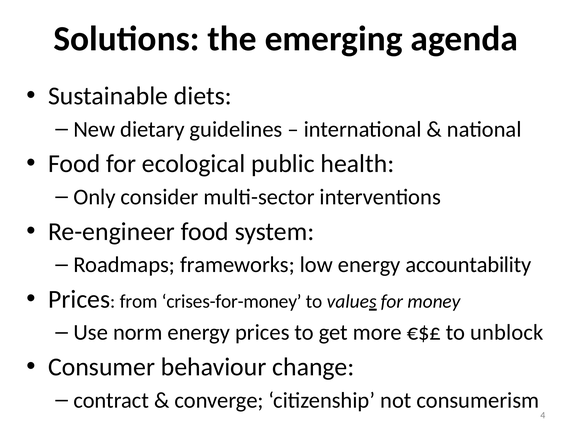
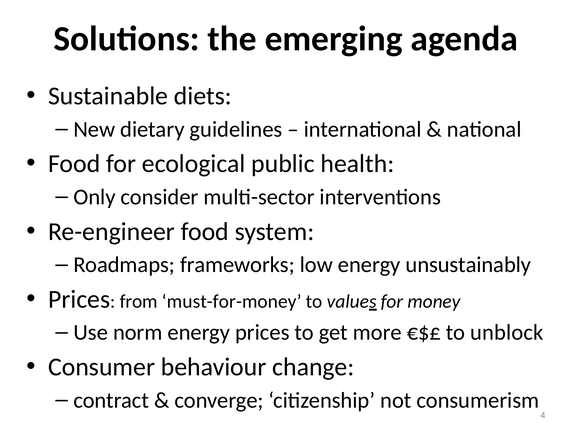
accountability: accountability -> unsustainably (468, 265)
crises-for-money: crises-for-money -> must-for-money (232, 301)
